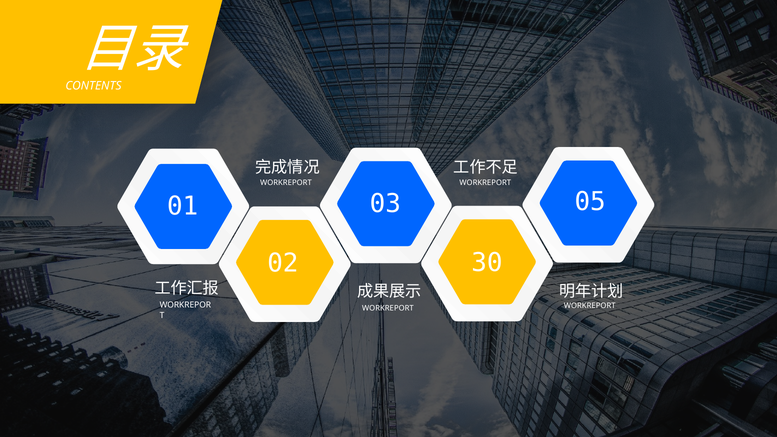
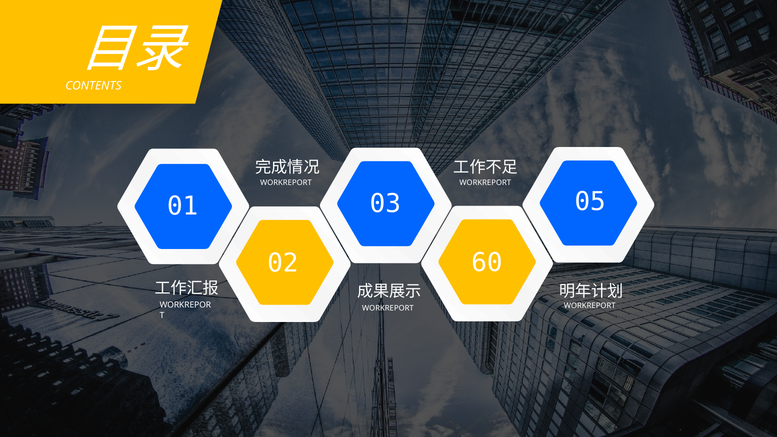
30: 30 -> 60 (487, 263)
